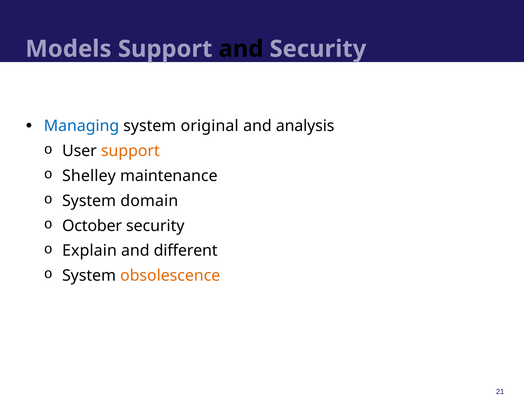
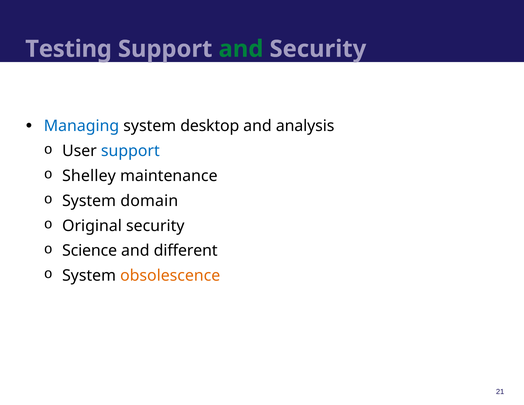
Models: Models -> Testing (69, 49)
and colour: black -> green (241, 49)
original: original -> desktop (210, 126)
support colour: orange -> blue (130, 151)
October: October -> Original (92, 226)
Explain: Explain -> Science (90, 251)
